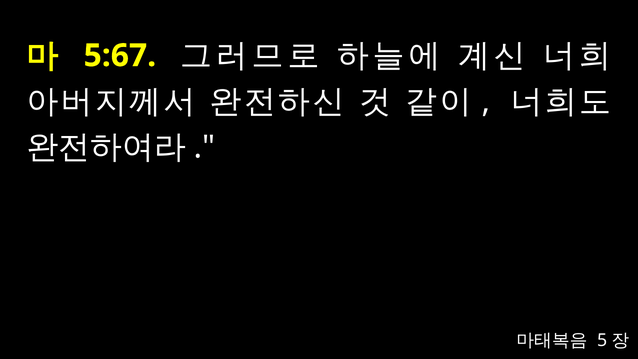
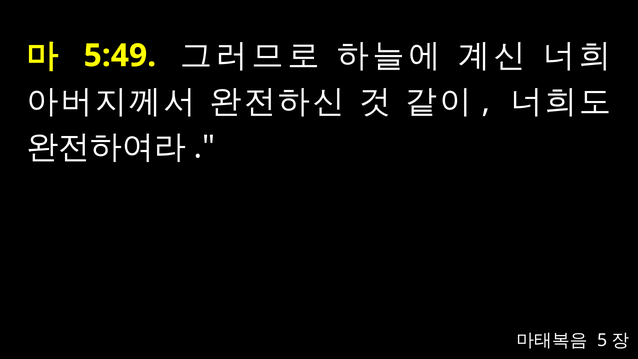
5:67: 5:67 -> 5:49 (120, 56)
